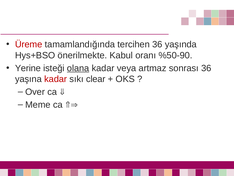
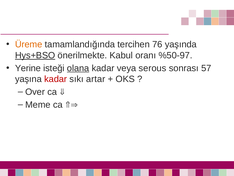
Üreme colour: red -> orange (29, 44)
tercihen 36: 36 -> 76 (157, 44)
Hys+BSO underline: none -> present (35, 55)
%50-90: %50-90 -> %50-97 (175, 55)
artmaz: artmaz -> serous (152, 68)
sonrası 36: 36 -> 57 (206, 68)
clear: clear -> artar (96, 79)
